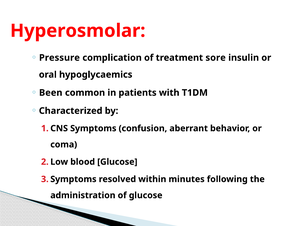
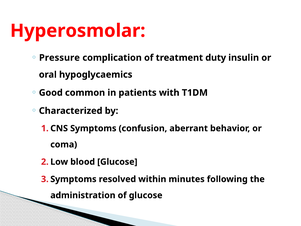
sore: sore -> duty (216, 58)
Been: Been -> Good (51, 93)
